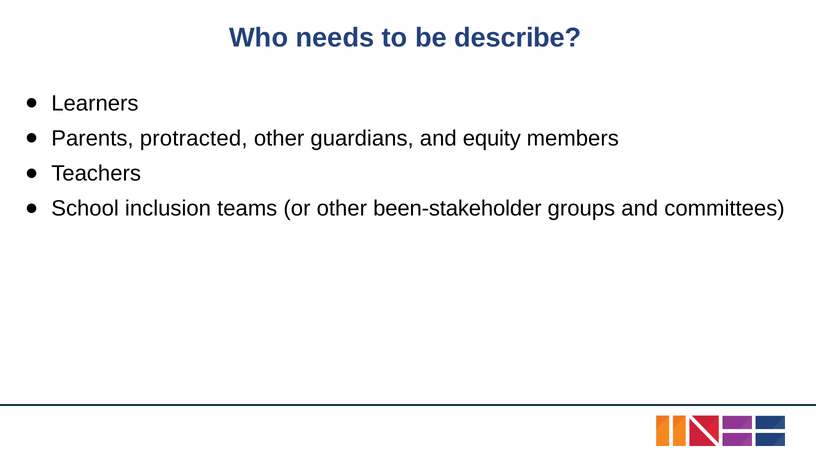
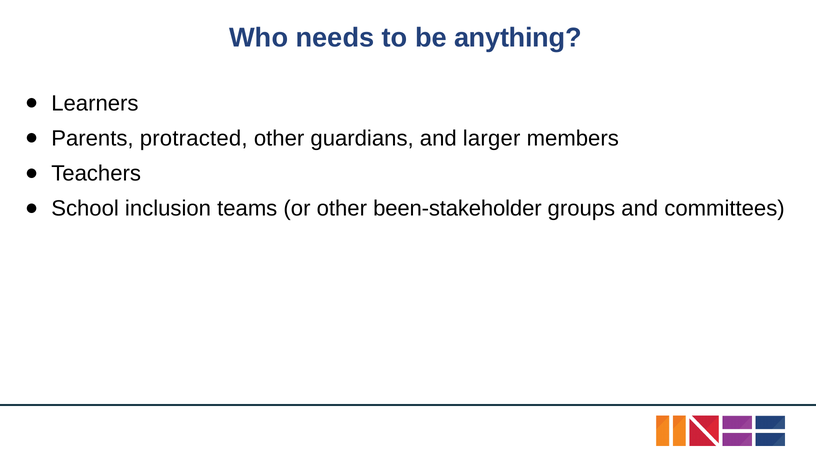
describe: describe -> anything (518, 38)
equity: equity -> larger (492, 138)
